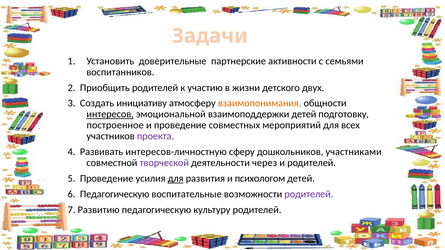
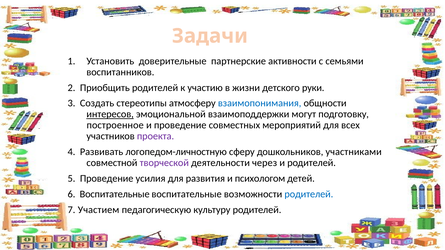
двух: двух -> руки (313, 88)
инициативу: инициативу -> стереотипы (142, 103)
взаимопонимания colour: orange -> blue (260, 103)
взаимоподдержки детей: детей -> могут (304, 114)
интересов-личностную: интересов-личностную -> логопедом-личностную (176, 152)
для underline: present -> none (176, 179)
6 Педагогическую: Педагогическую -> Воспитательные (115, 194)
родителей colour: purple -> blue (309, 194)
Развитию: Развитию -> Участием (99, 210)
